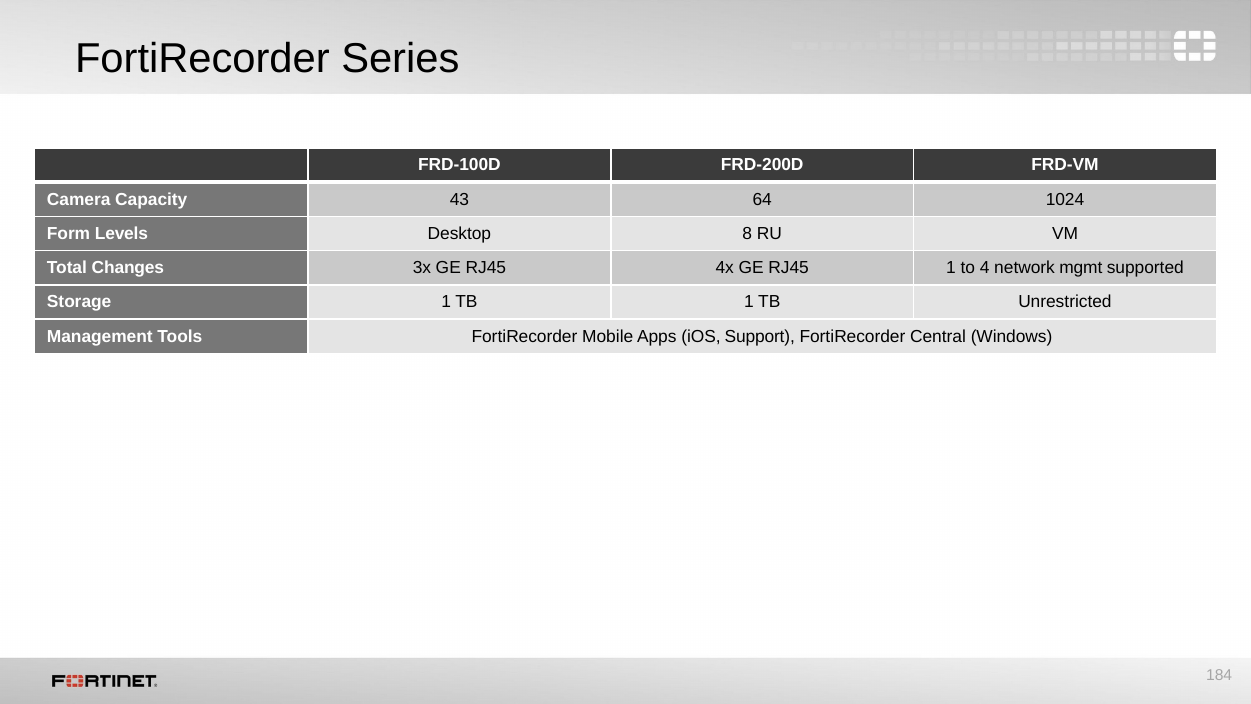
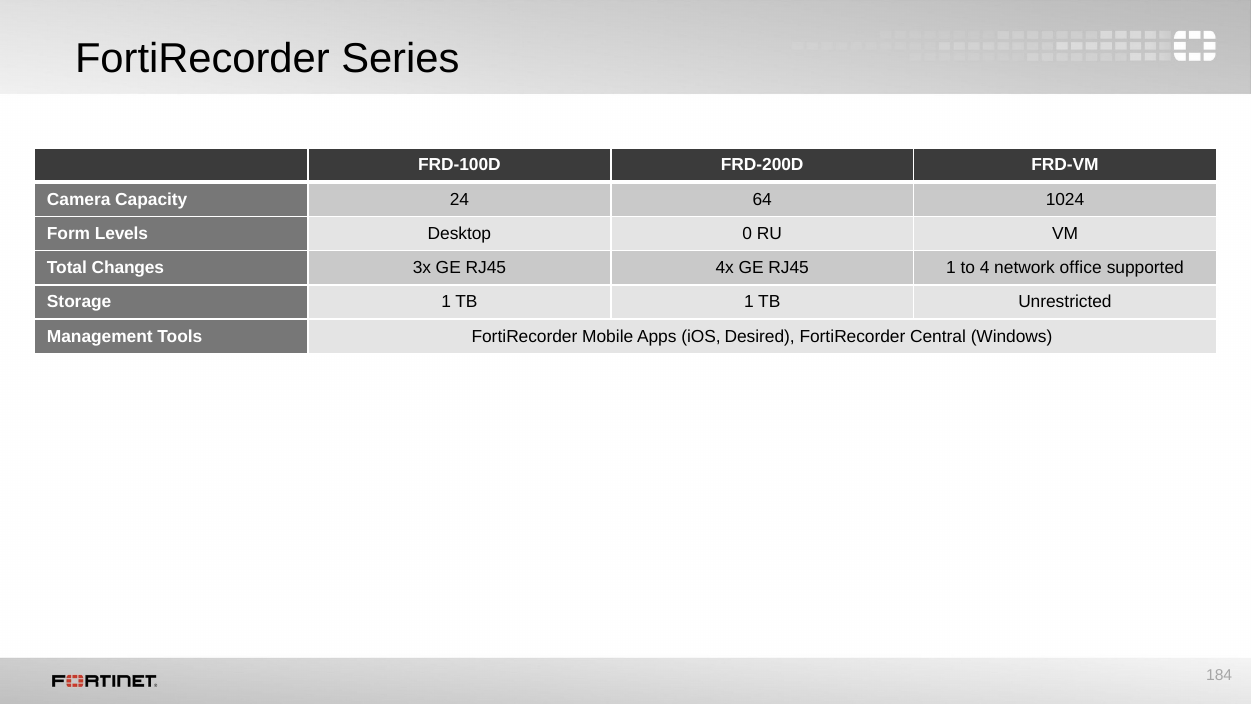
43: 43 -> 24 (459, 199)
8: 8 -> 0 (747, 234)
mgmt: mgmt -> office (1081, 268)
Support: Support -> Desired (760, 336)
